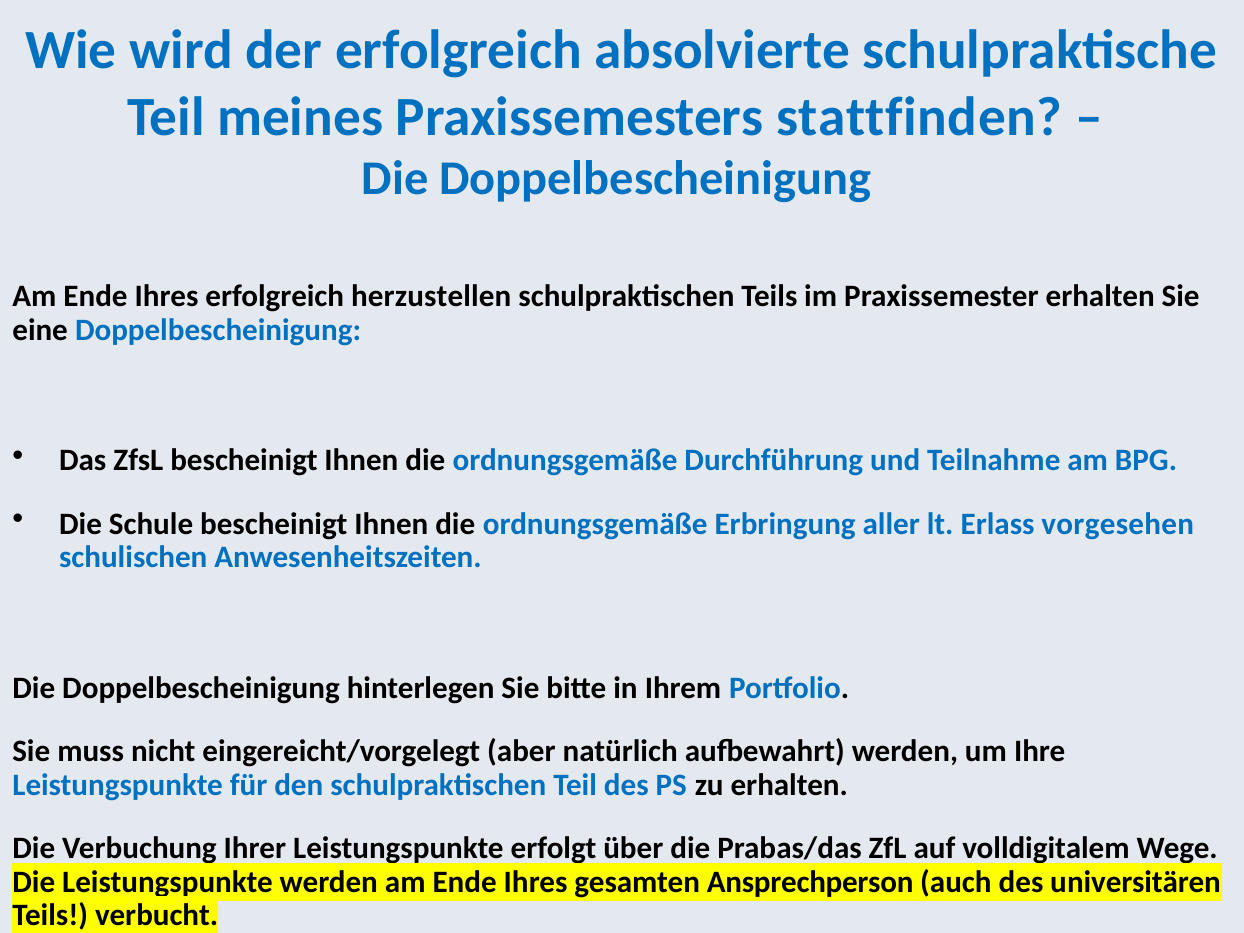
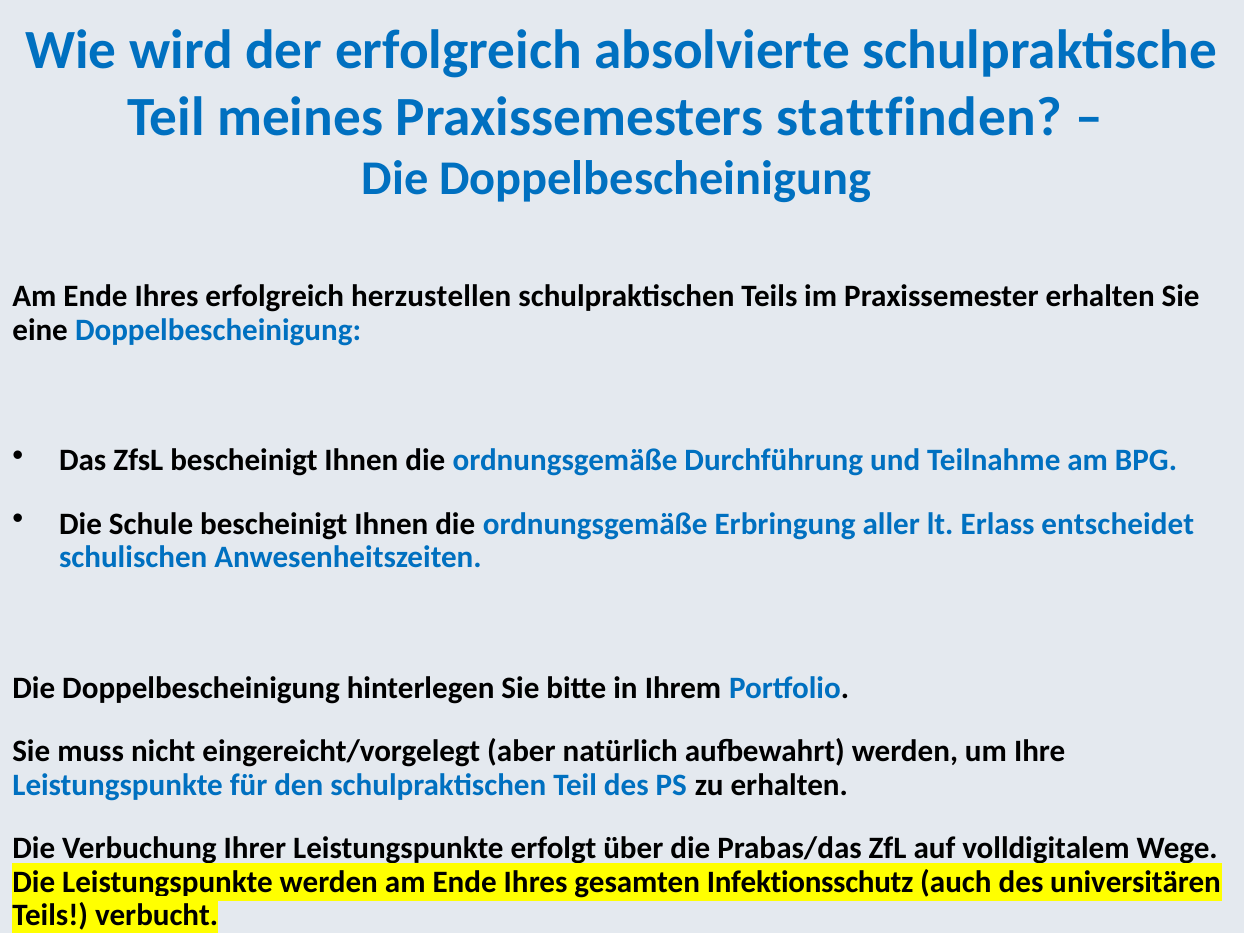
vorgesehen: vorgesehen -> entscheidet (1118, 524)
Ansprechperson: Ansprechperson -> Infektionsschutz (810, 882)
